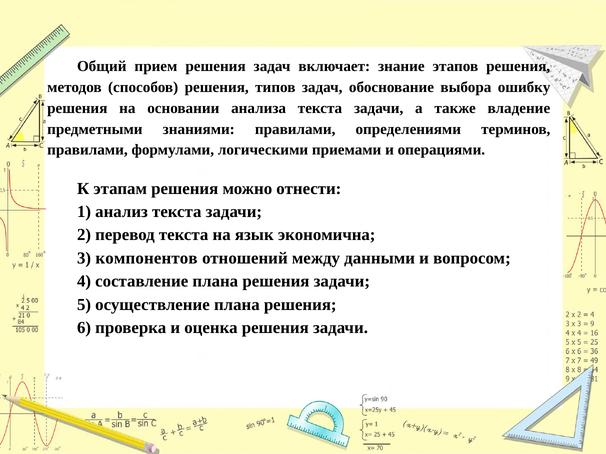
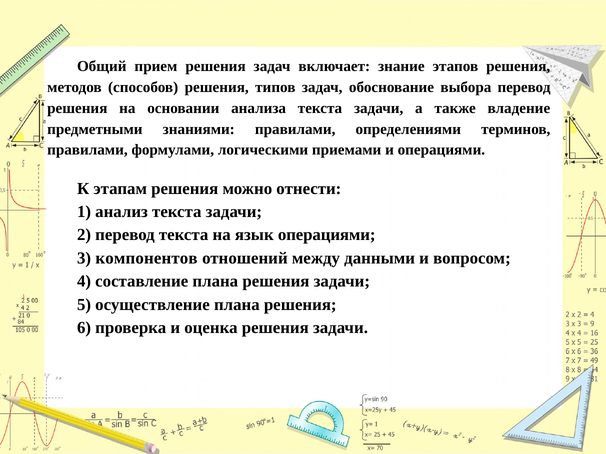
выбора ошибку: ошибку -> перевод (524, 87)
язык экономична: экономична -> операциями (327, 235)
